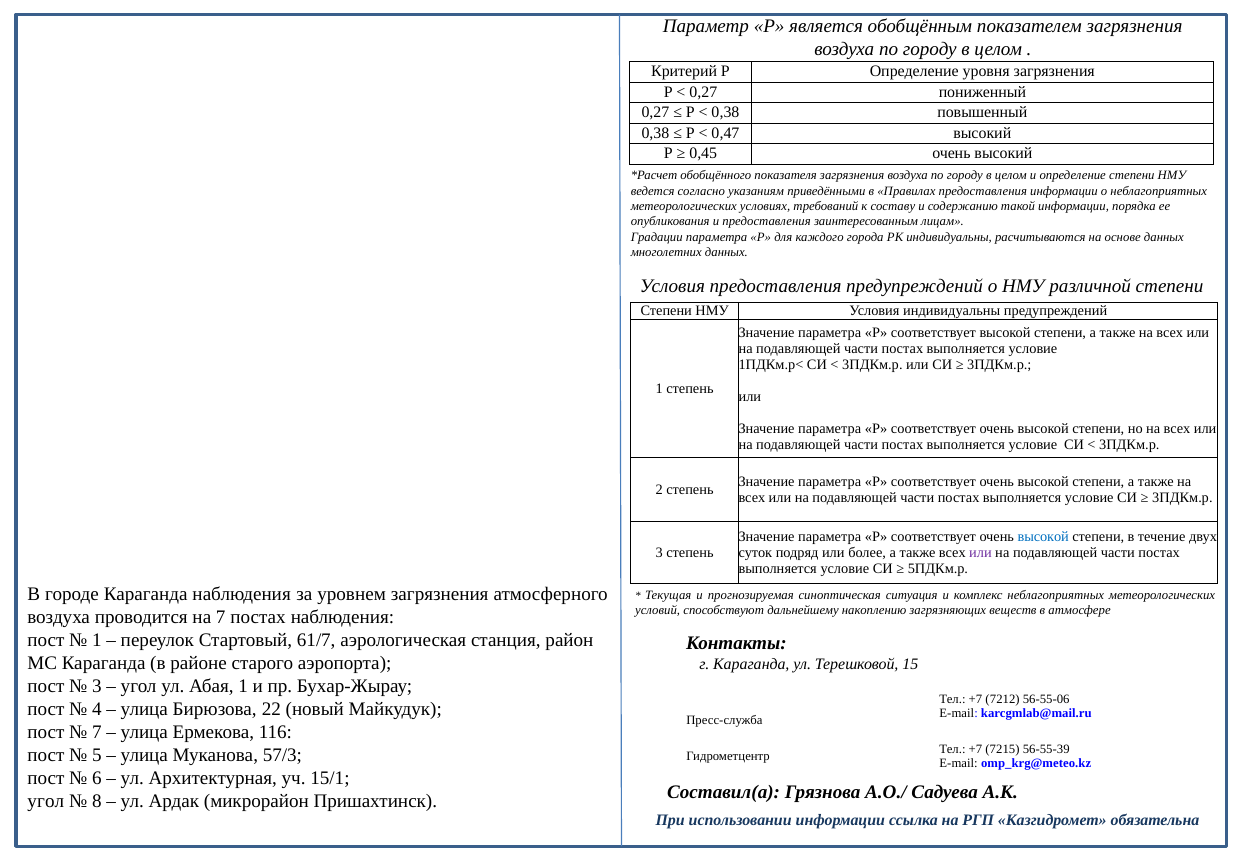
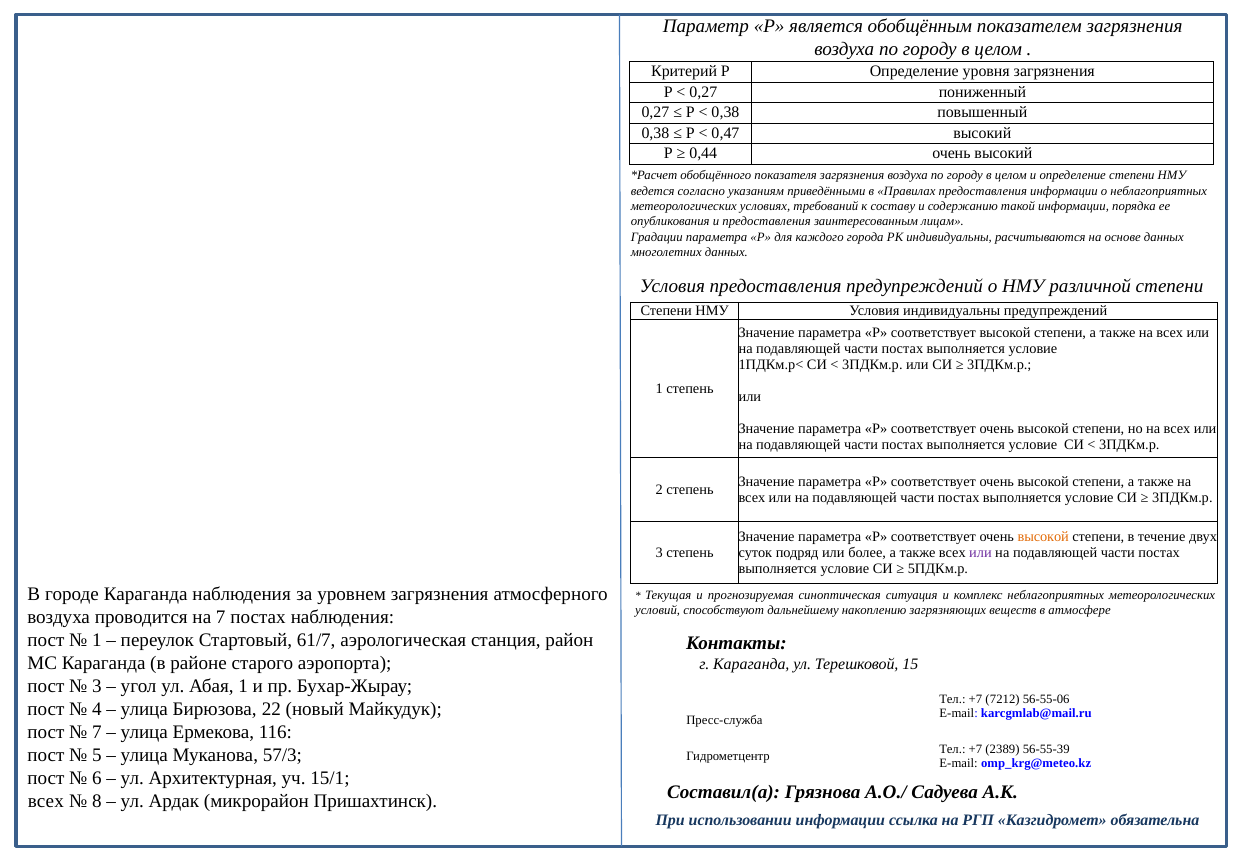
0,45: 0,45 -> 0,44 (703, 154)
высокой colour: blue -> orange (1043, 536)
7215: 7215 -> 2389 (1003, 748)
угол: угол -> всех (46, 801)
